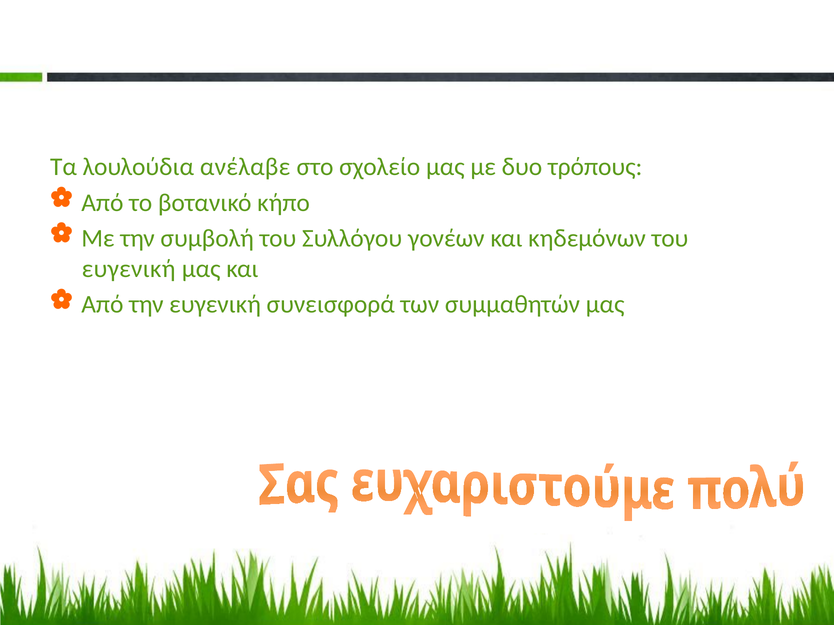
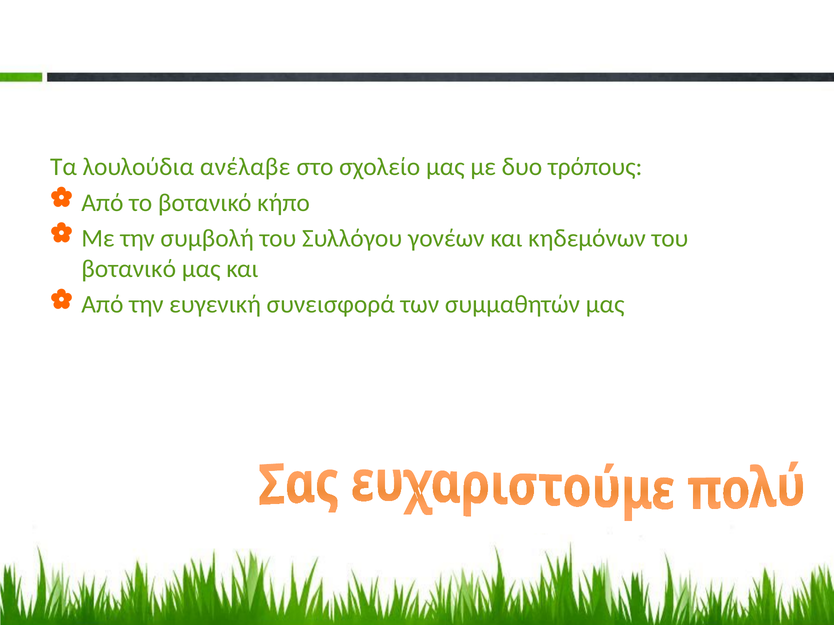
ευγενική: ευγενική -> βοτανικό (129, 269)
